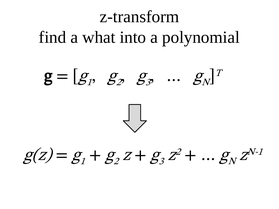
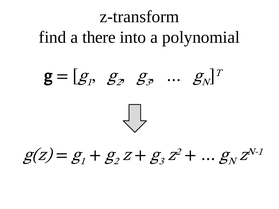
what: what -> there (99, 37)
